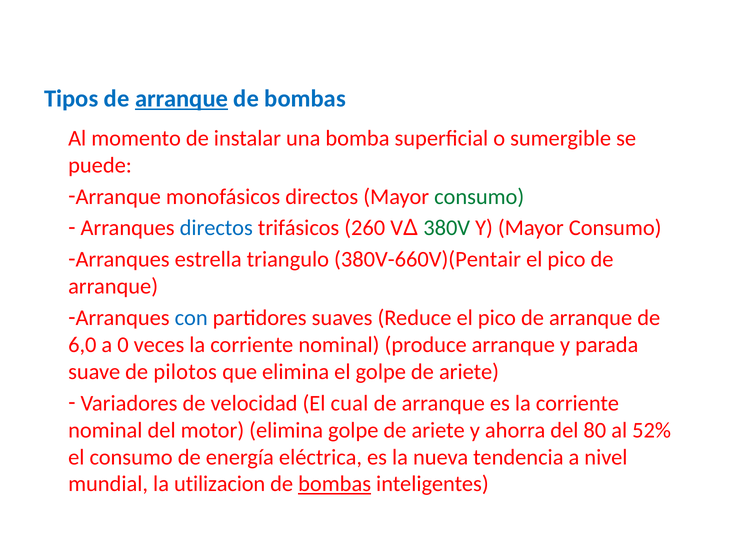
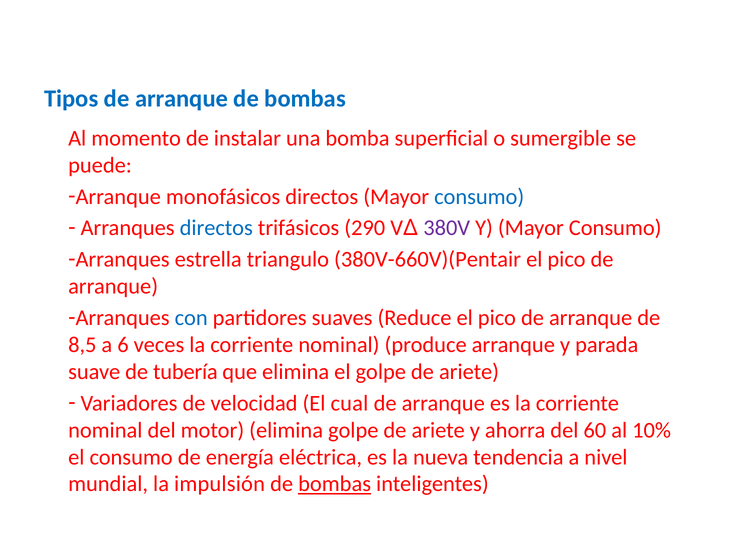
arranque underline: present -> none (181, 99)
consumo colour: green -> blue (479, 197)
260: 260 -> 290 (365, 228)
380V colour: green -> purple (447, 228)
6,0: 6,0 -> 8,5 (82, 345)
0: 0 -> 6 (123, 345)
pilotos: pilotos -> tubería (185, 372)
80: 80 -> 60 (595, 430)
52%: 52% -> 10% (652, 430)
utilizacion: utilizacion -> impulsión (219, 484)
